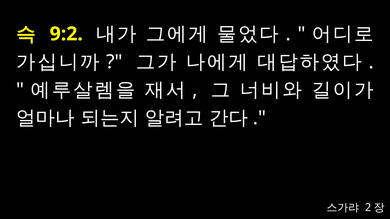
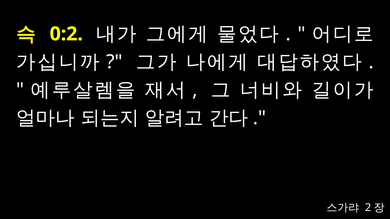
9:2: 9:2 -> 0:2 (66, 34)
